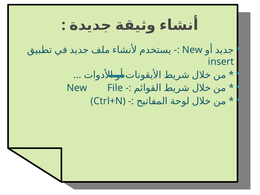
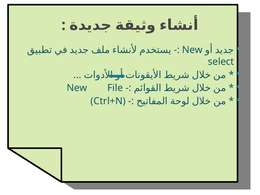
insert: insert -> select (221, 62)
